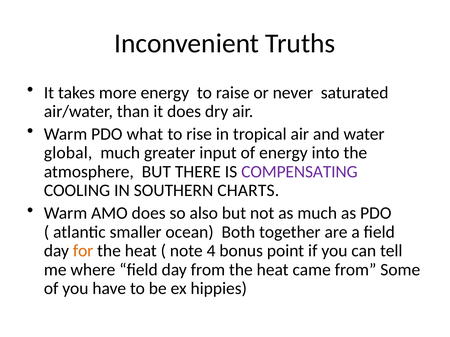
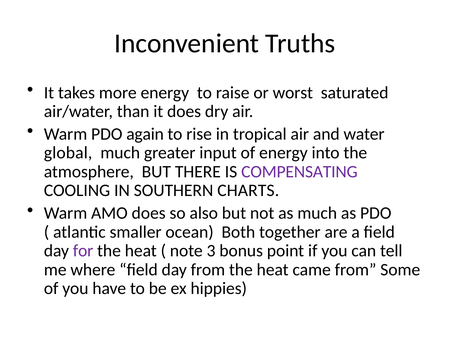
never: never -> worst (293, 93)
what: what -> again (145, 134)
for colour: orange -> purple (83, 251)
4: 4 -> 3 (211, 251)
